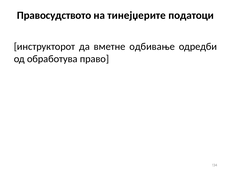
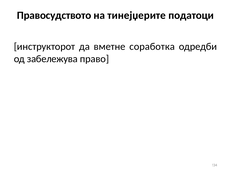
одбивање: одбивање -> соработка (152, 47)
обработува: обработува -> забележува (52, 59)
